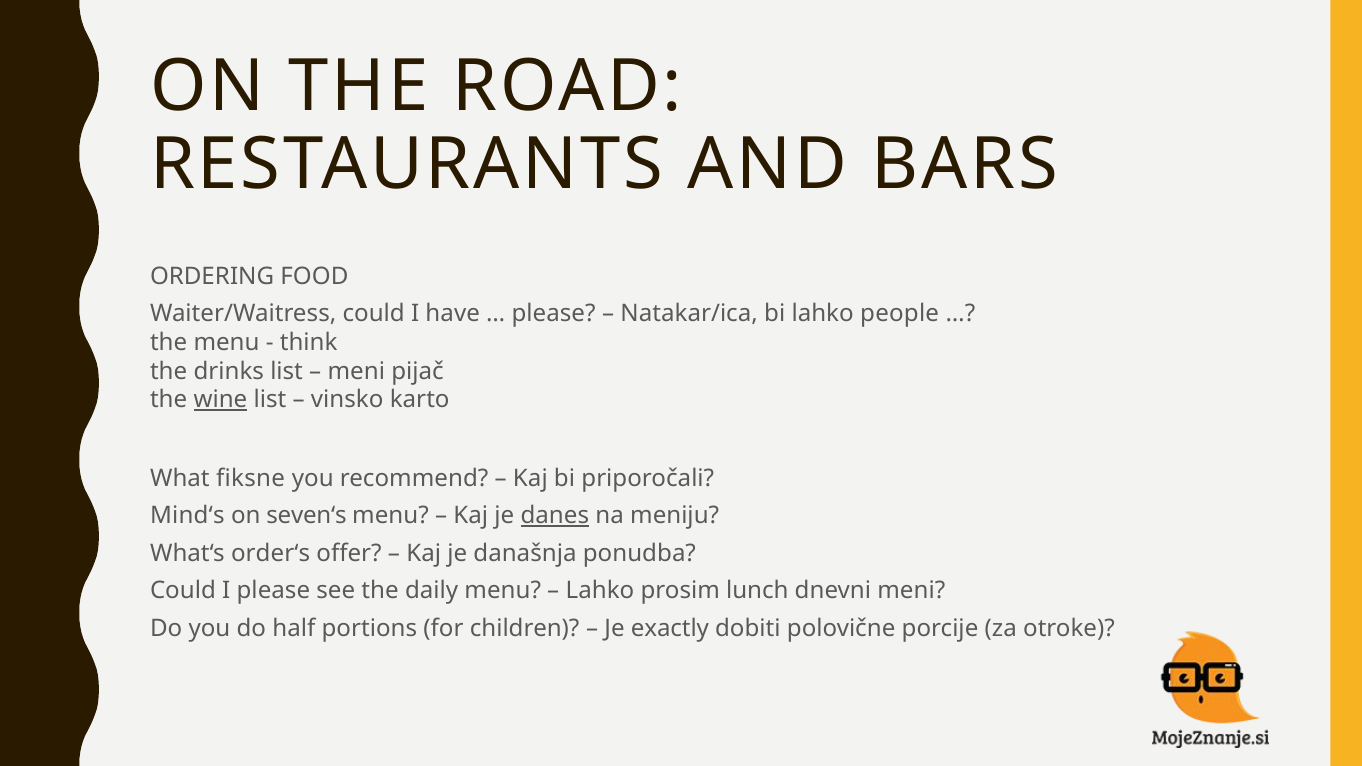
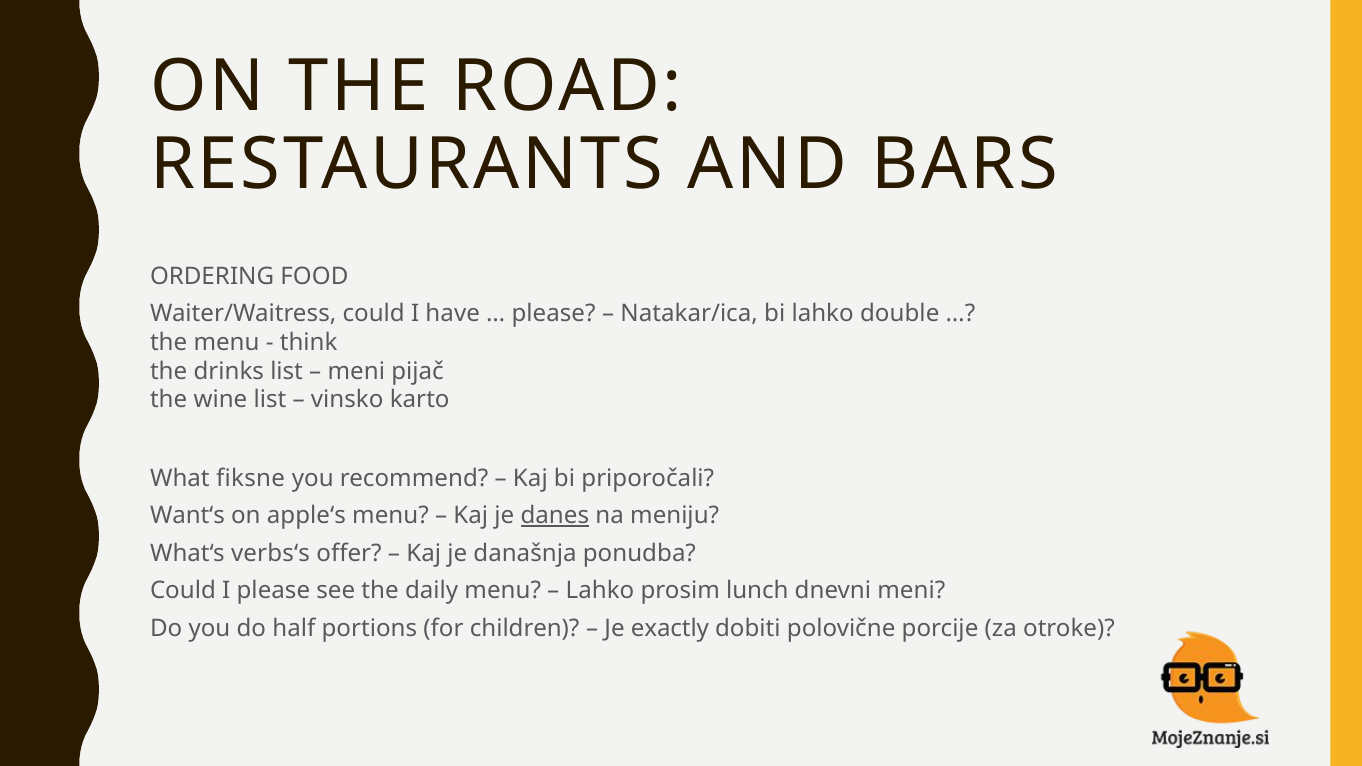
people: people -> double (900, 314)
wine underline: present -> none (220, 400)
Mind‘s: Mind‘s -> Want‘s (187, 516)
seven‘s: seven‘s -> apple‘s (306, 516)
order‘s: order‘s -> verbs‘s (271, 553)
